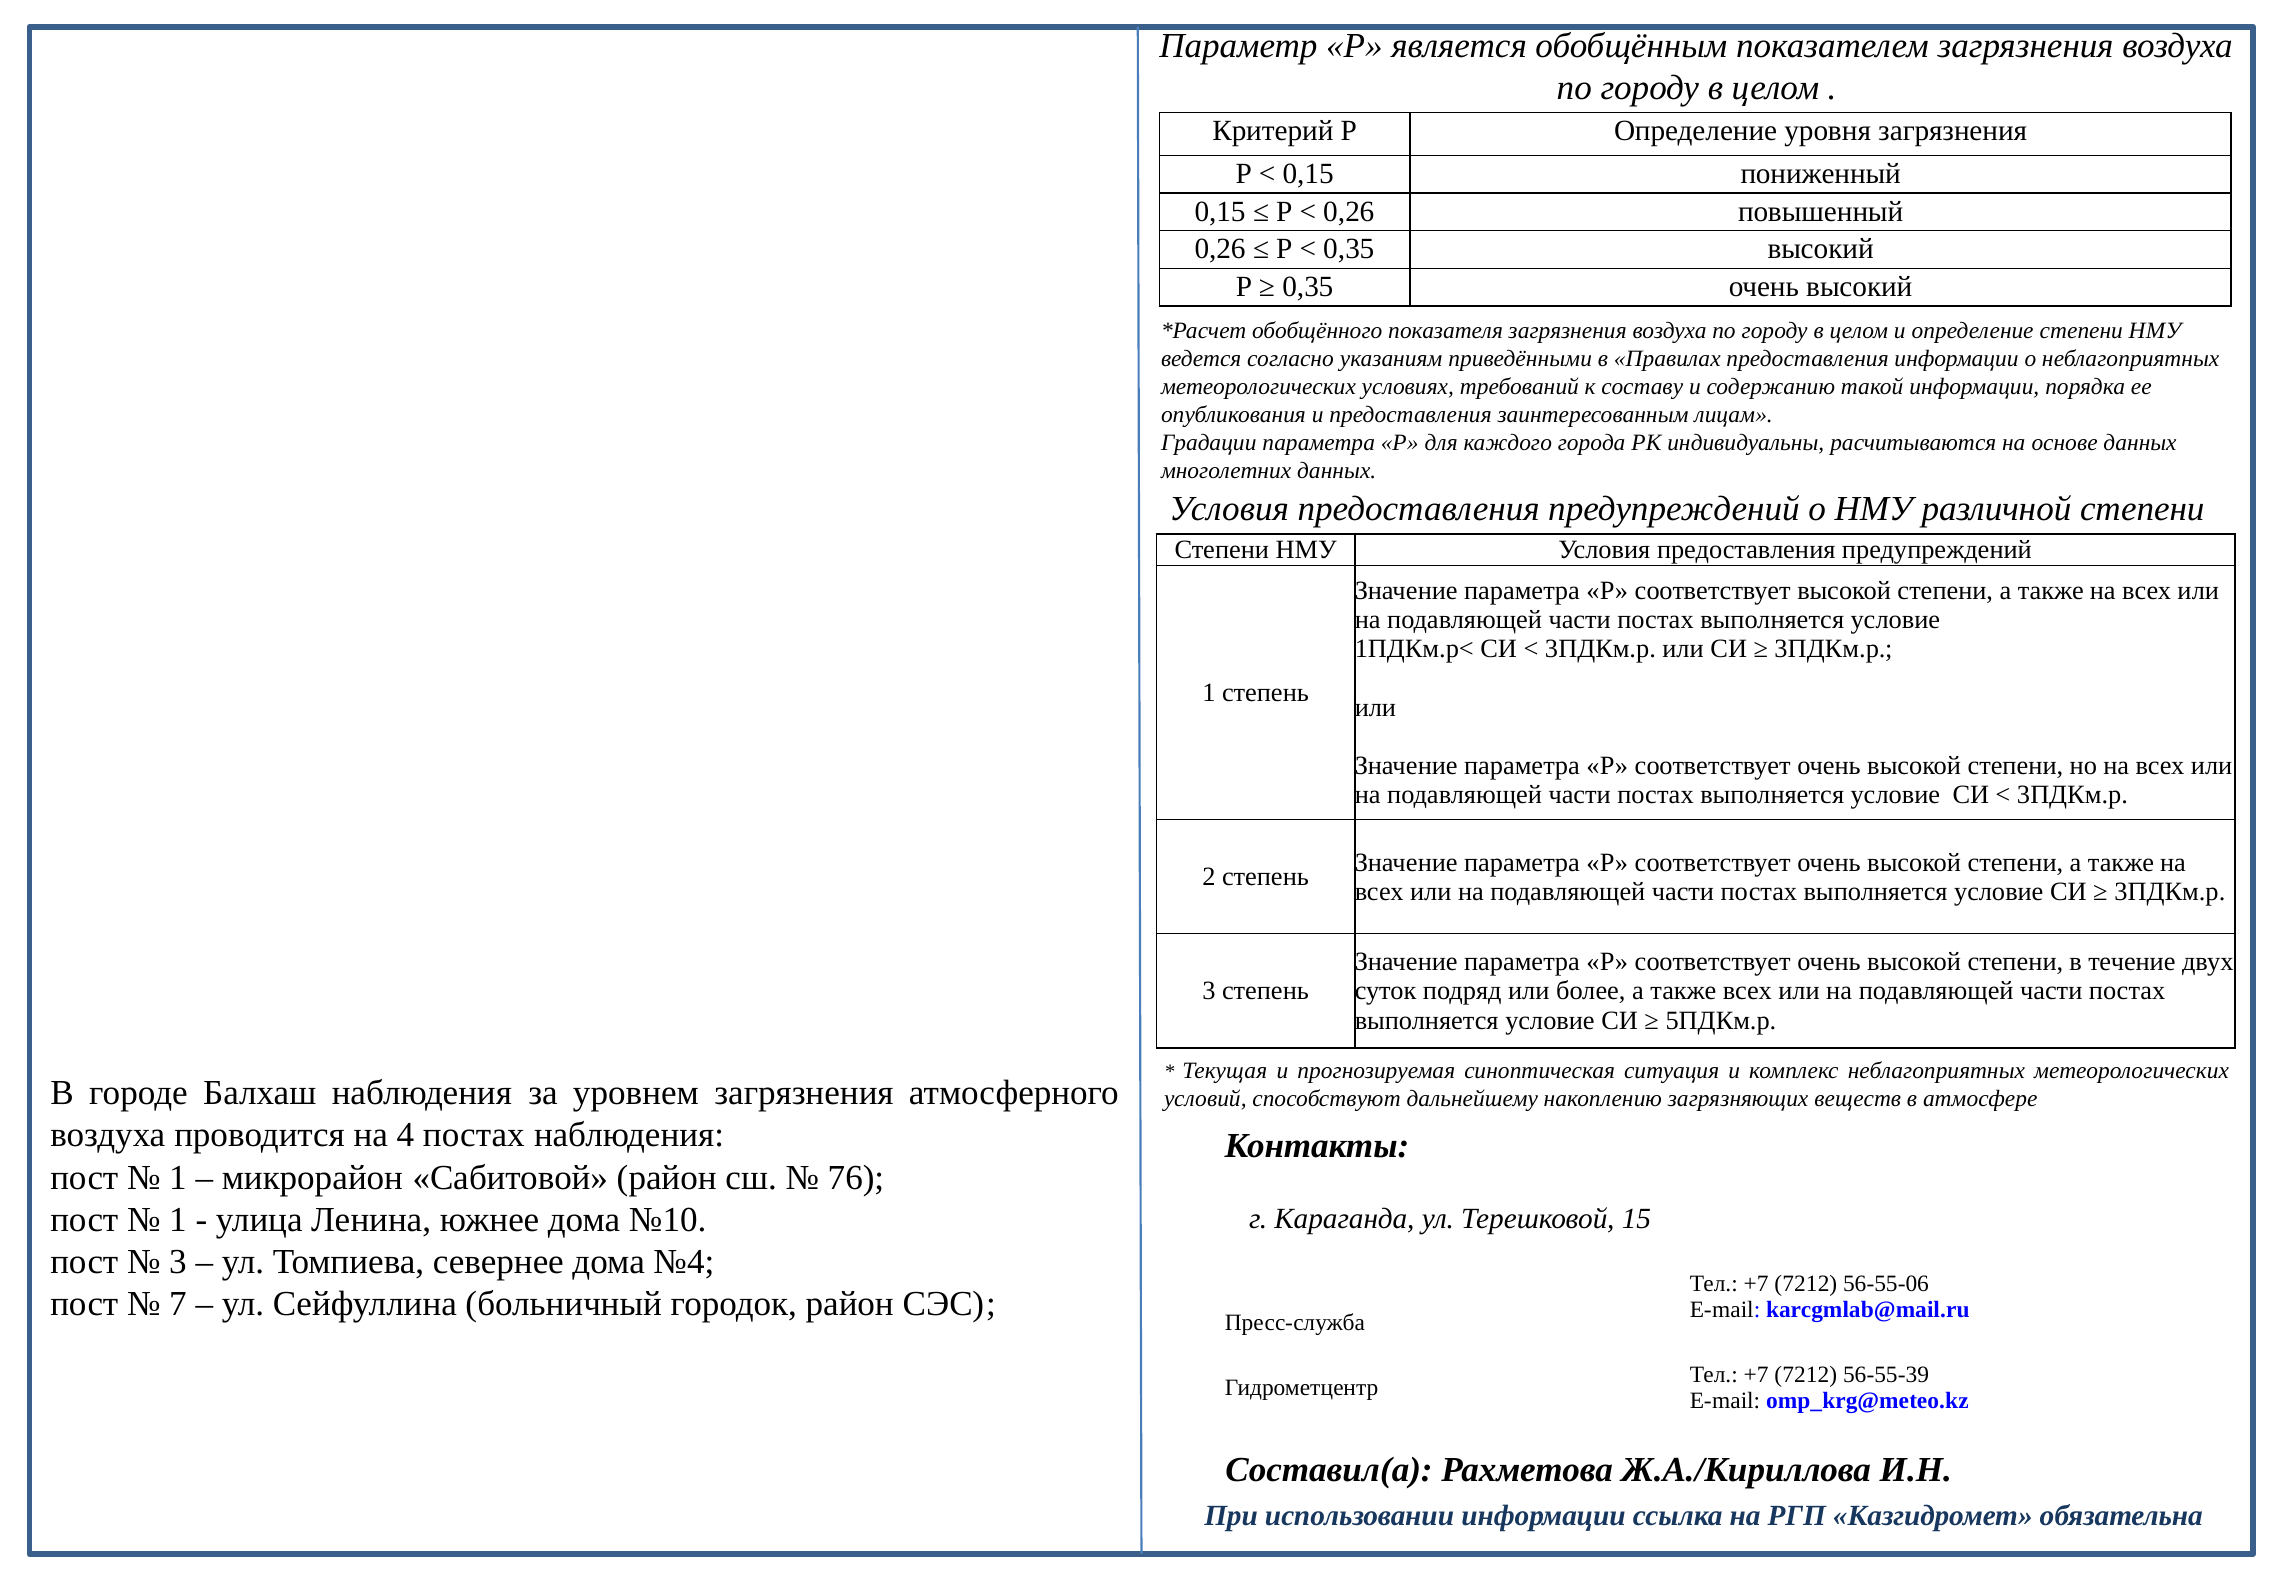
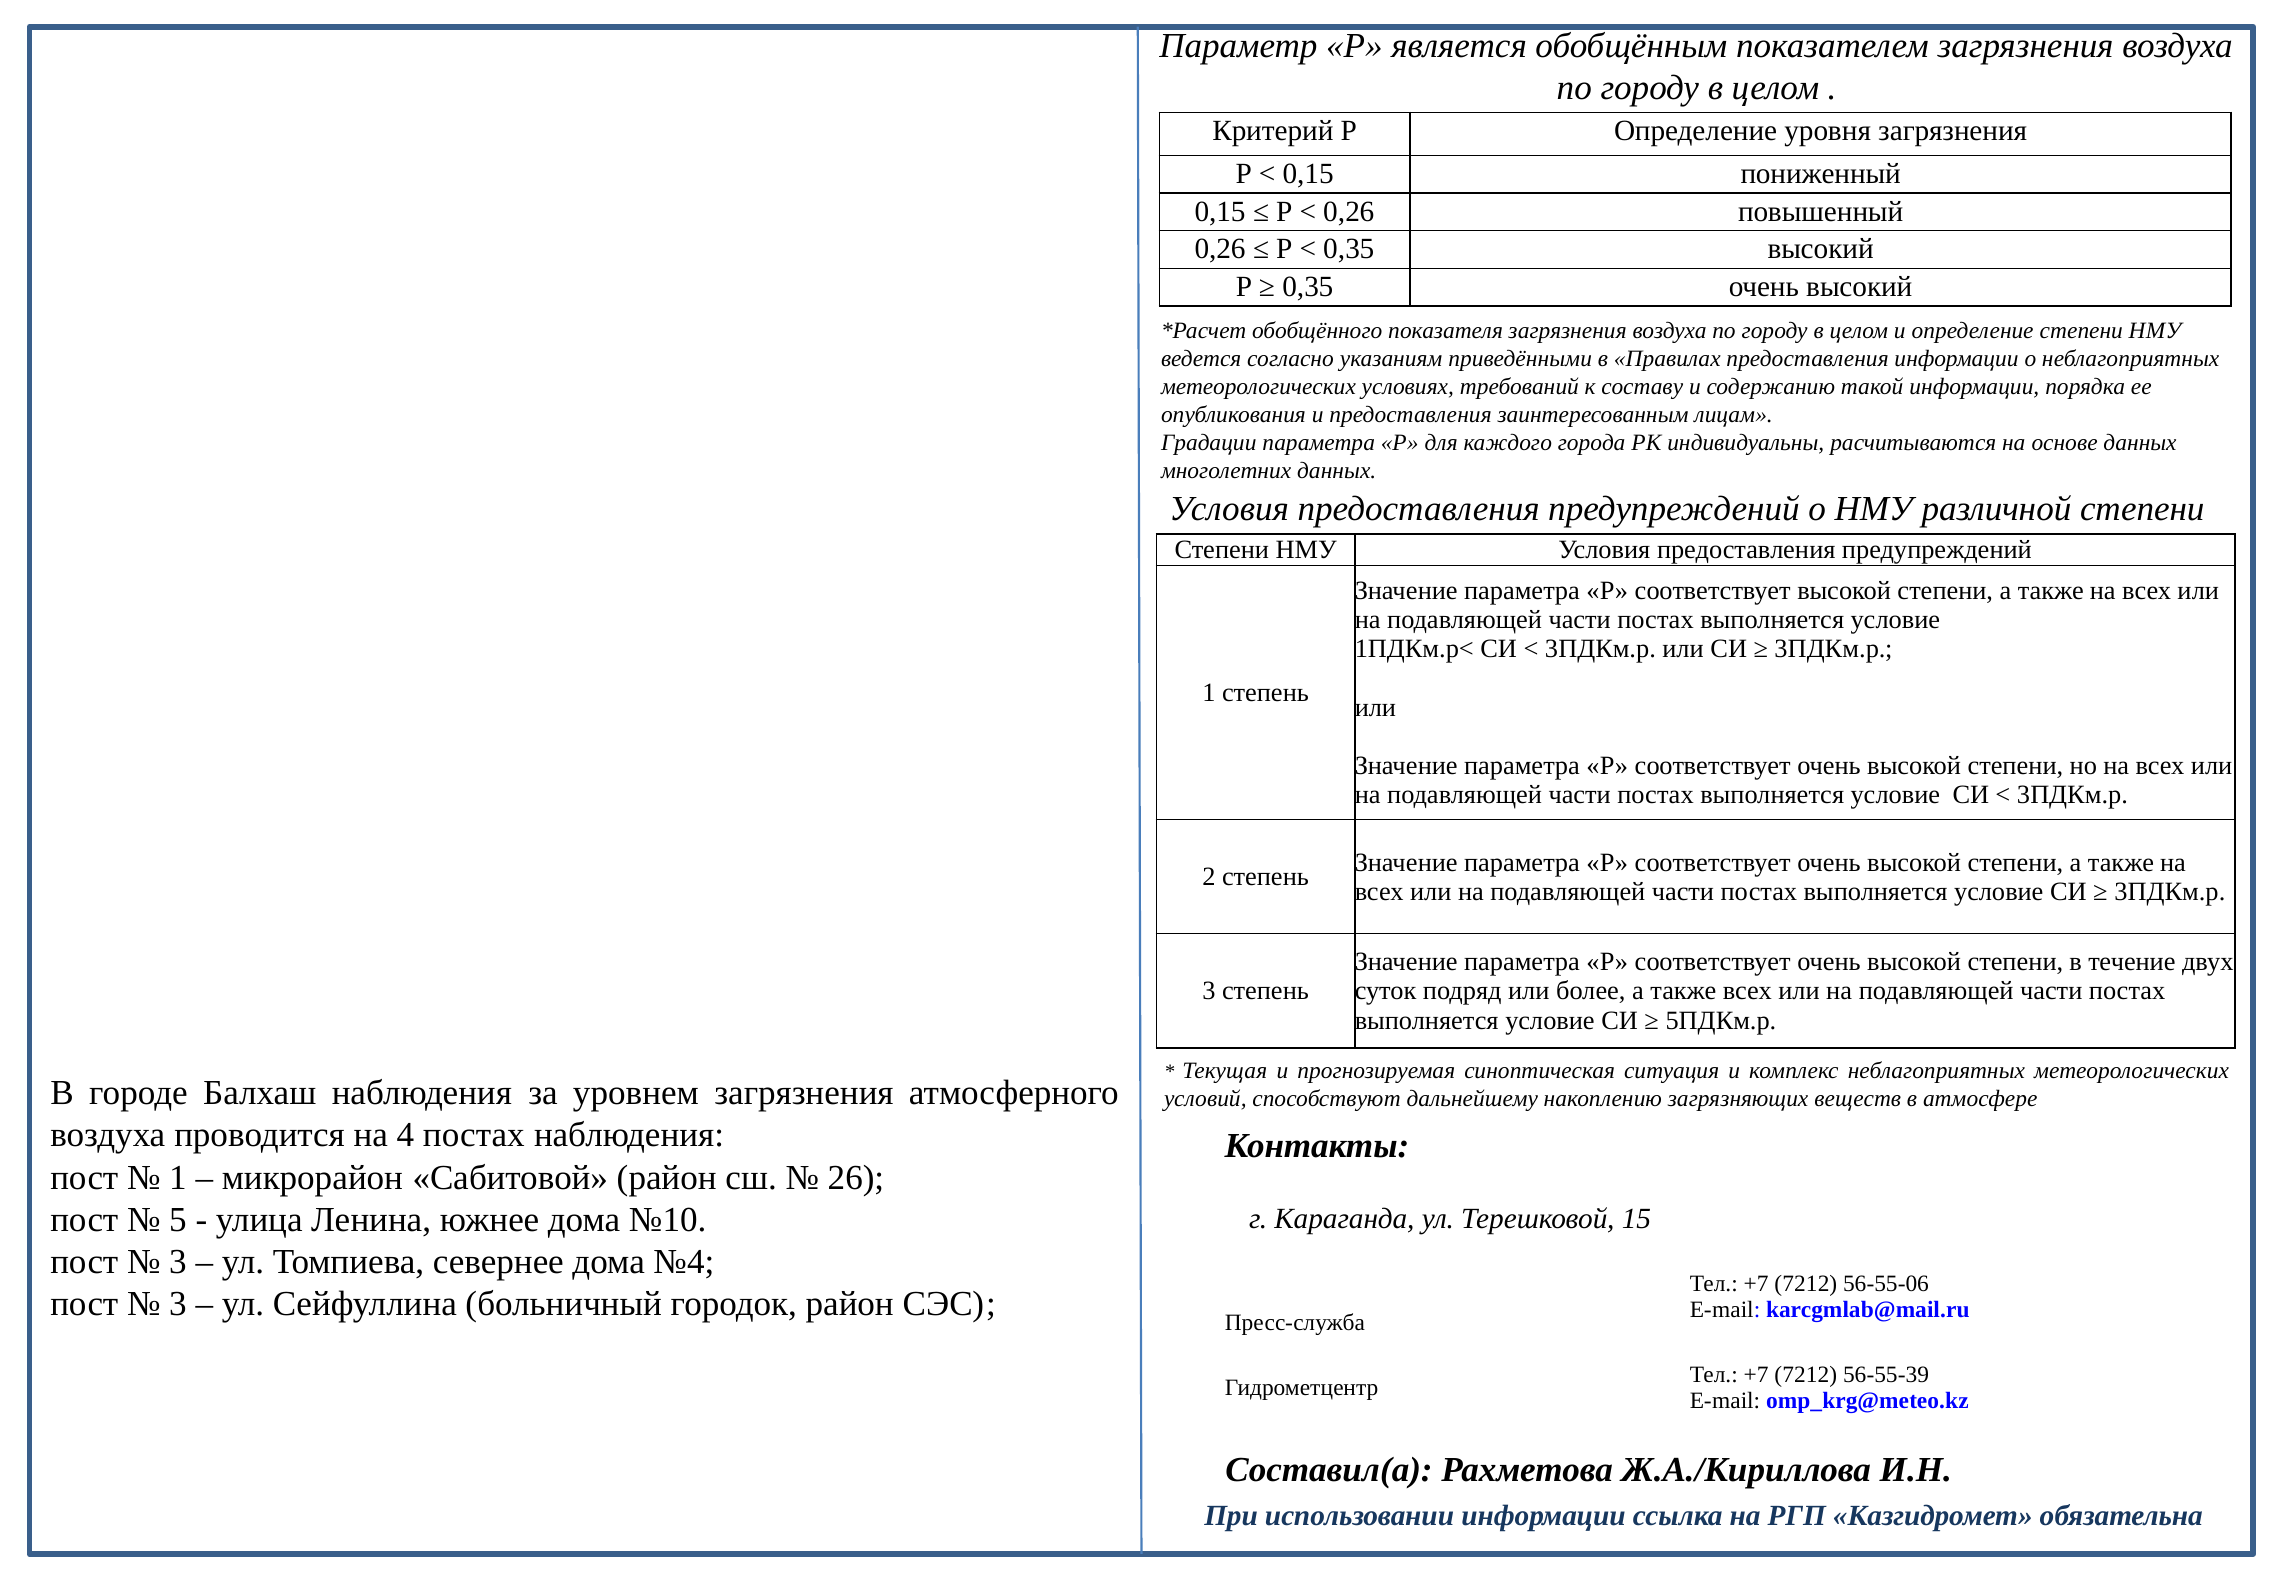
76: 76 -> 26 (856, 1177)
1: 1 -> 5 (178, 1219)
7: 7 -> 3 (178, 1304)
